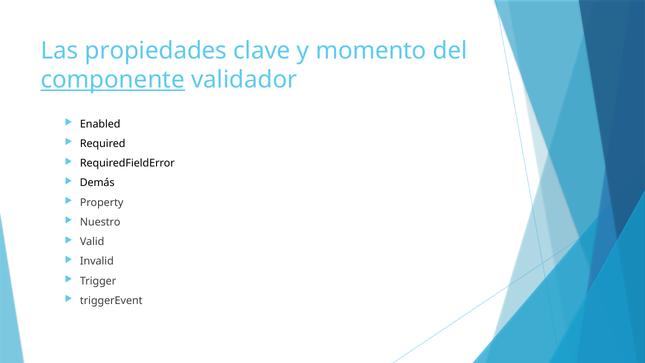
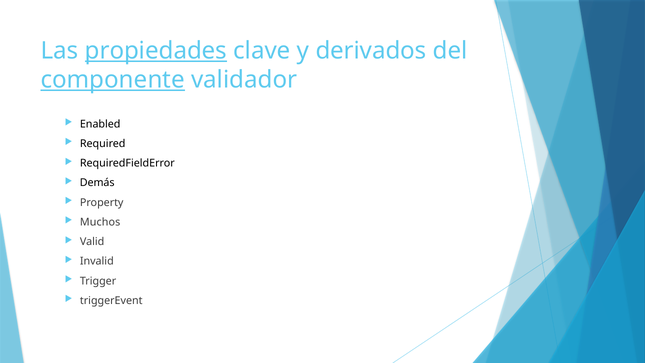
propiedades underline: none -> present (156, 51)
momento: momento -> derivados (371, 51)
Nuestro: Nuestro -> Muchos (100, 222)
